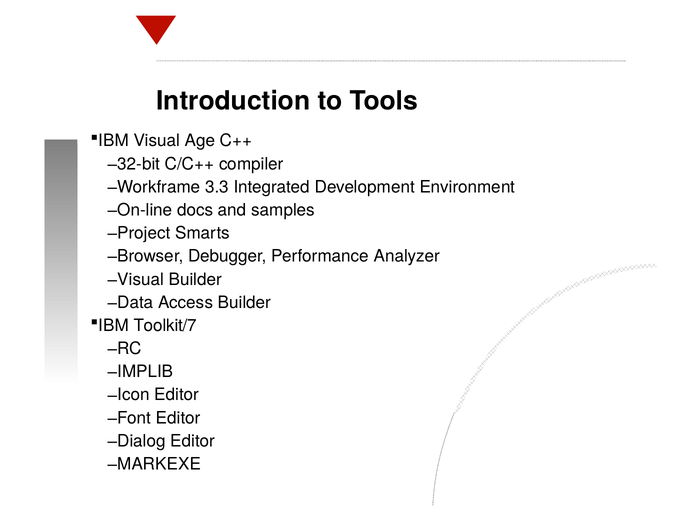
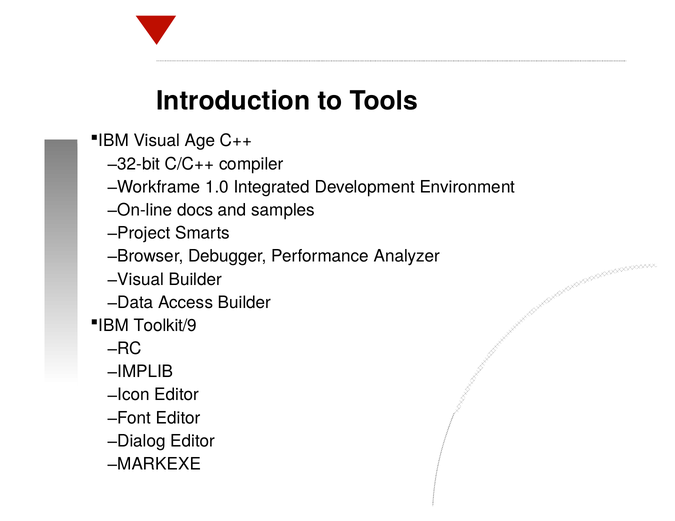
3.3: 3.3 -> 1.0 (217, 187)
Toolkit/7: Toolkit/7 -> Toolkit/9 (165, 325)
